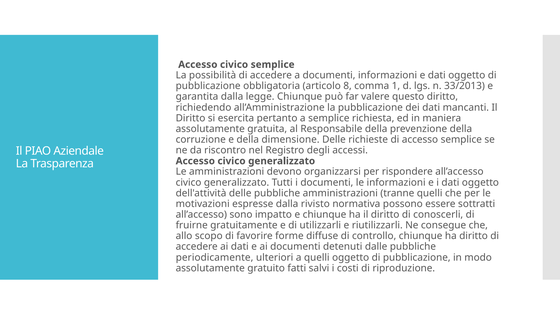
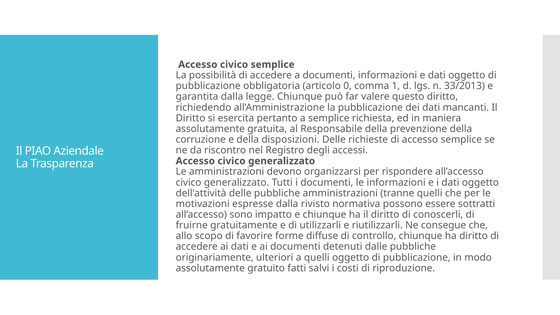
8: 8 -> 0 (348, 86)
dimensione: dimensione -> disposizioni (291, 140)
periodicamente: periodicamente -> originariamente (215, 257)
